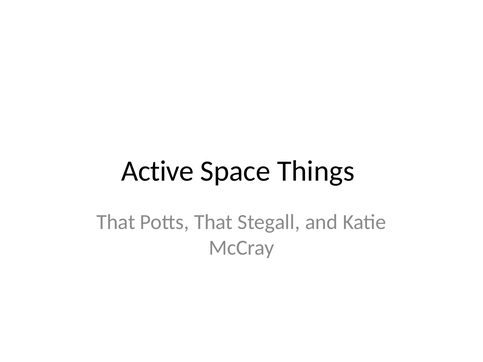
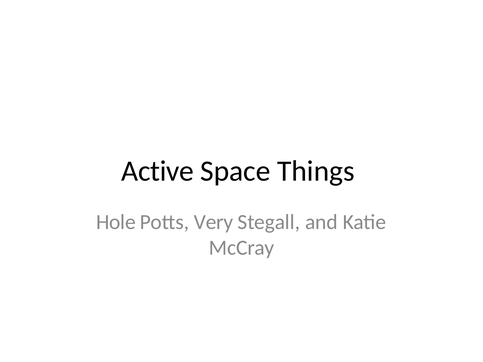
That: That -> Hole (116, 222)
Potts That: That -> Very (213, 222)
